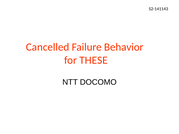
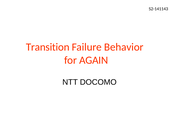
Cancelled: Cancelled -> Transition (48, 47)
THESE: THESE -> AGAIN (94, 60)
